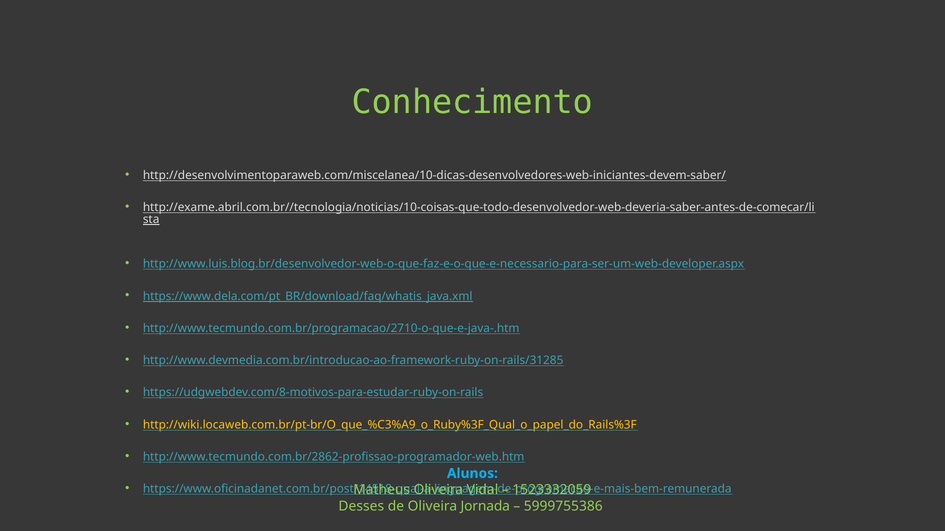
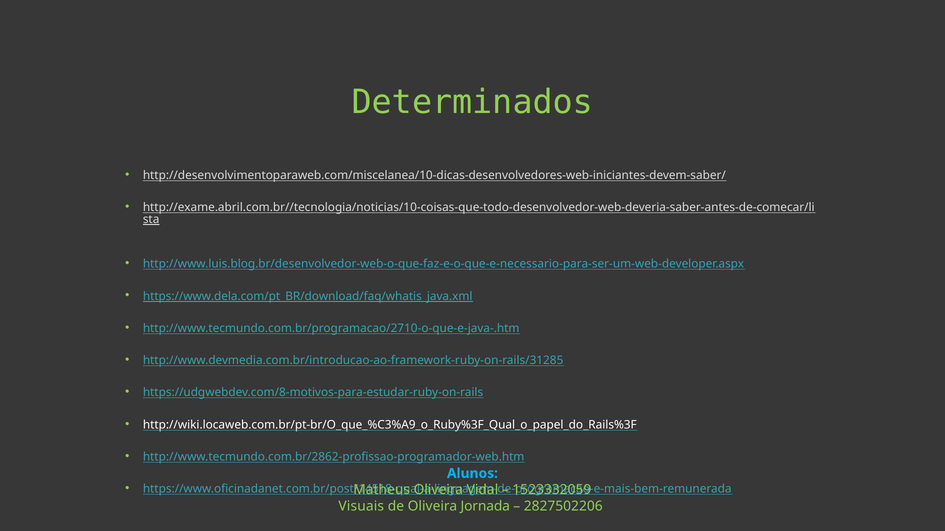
Conhecimento: Conhecimento -> Determinados (472, 102)
http://wiki.locaweb.com.br/pt-br/O_que_%C3%A9_o_Ruby%3F_Qual_o_papel_do_Rails%3F colour: yellow -> white (390, 425)
Desses: Desses -> Visuais (361, 507)
5999755386: 5999755386 -> 2827502206 (563, 507)
